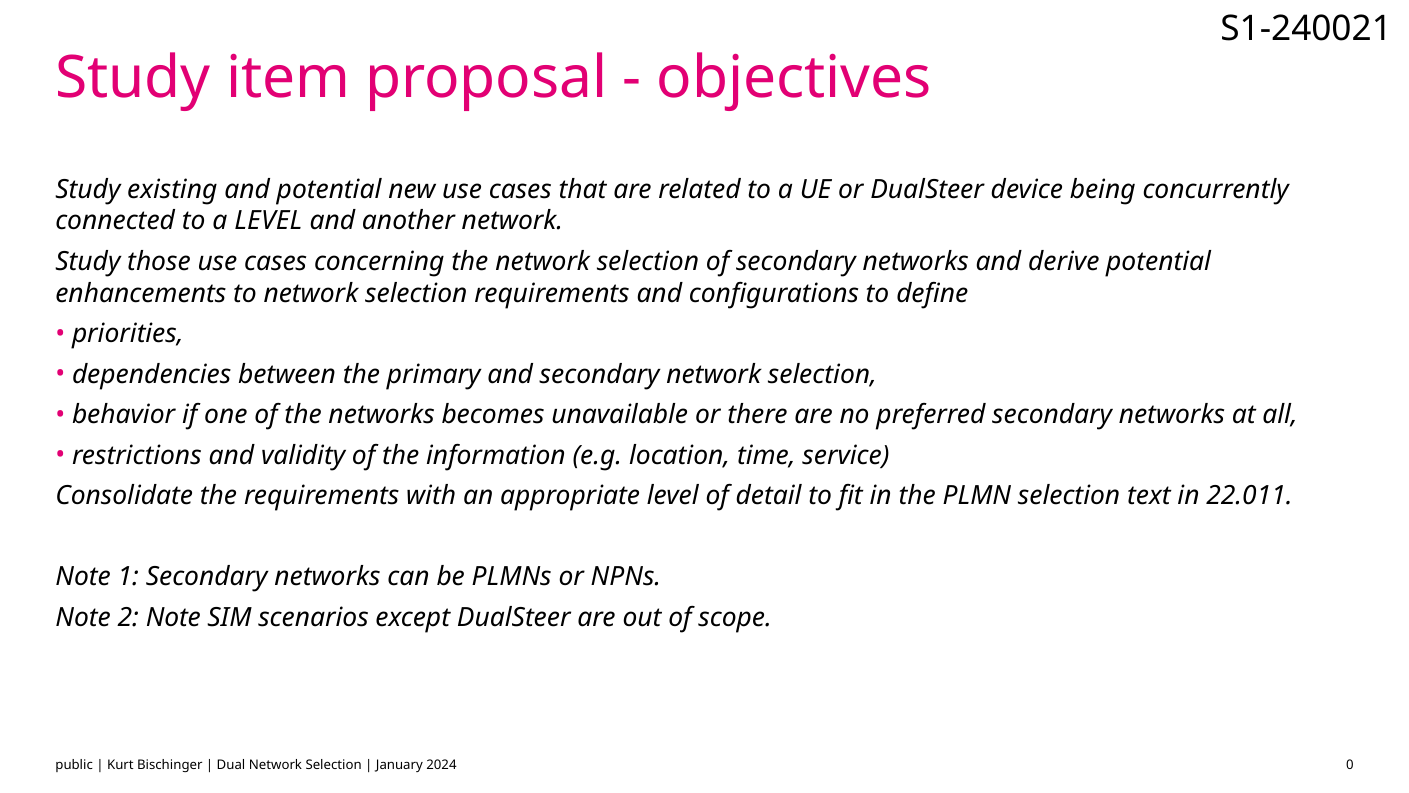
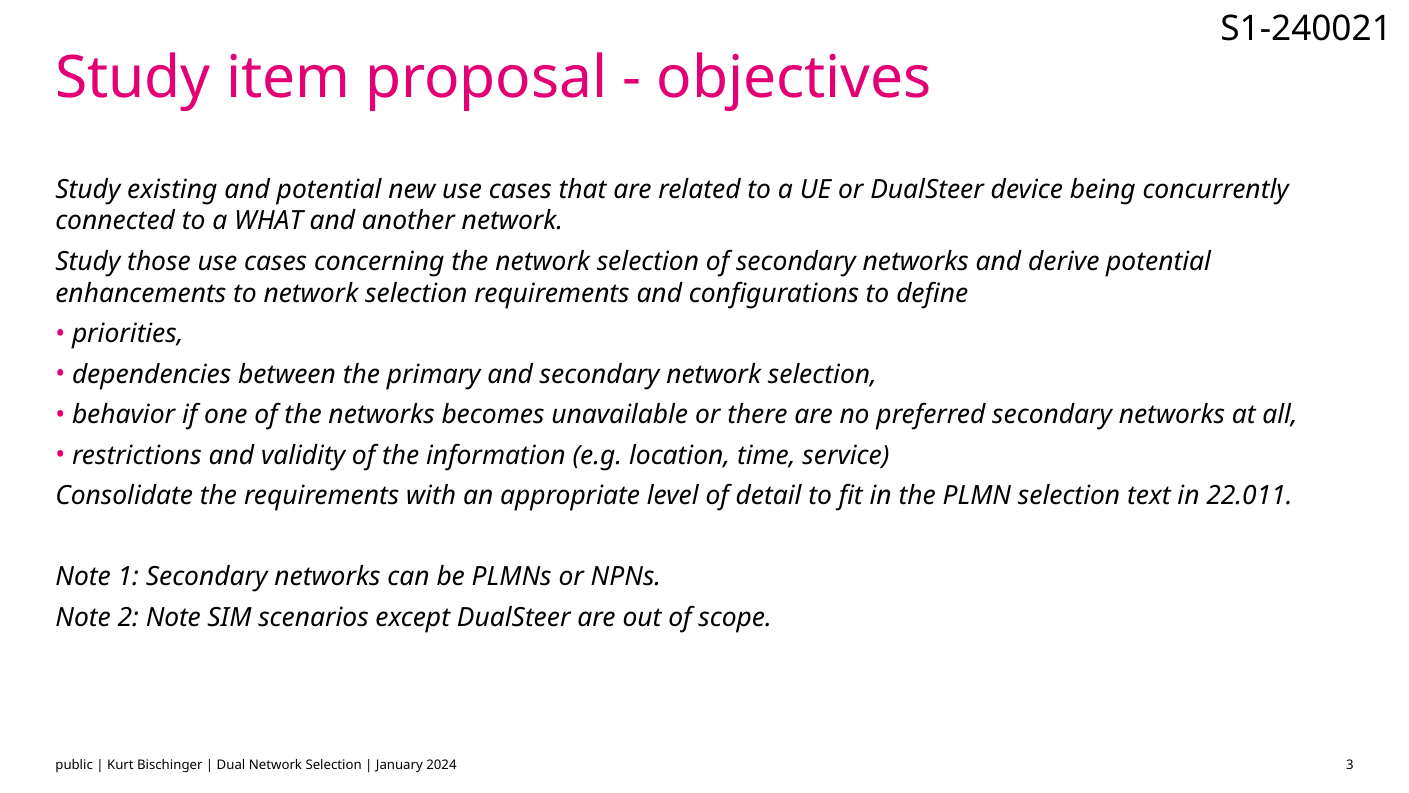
a LEVEL: LEVEL -> WHAT (268, 221)
0: 0 -> 3 (1350, 765)
